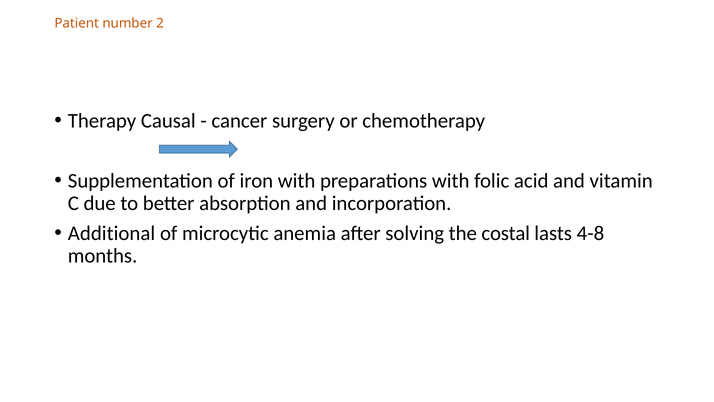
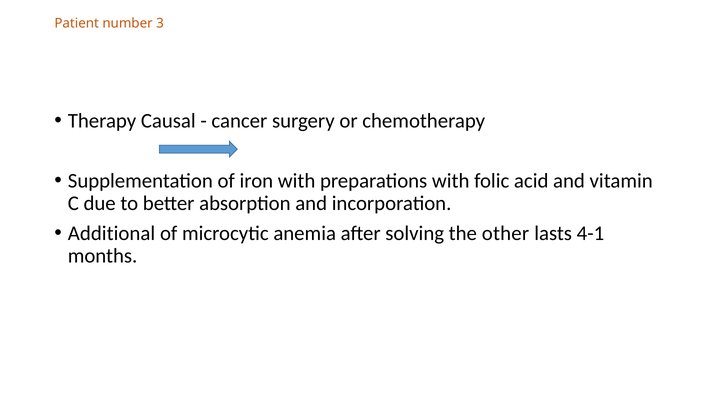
2: 2 -> 3 (160, 23)
costal: costal -> other (506, 233)
4-8: 4-8 -> 4-1 (590, 233)
